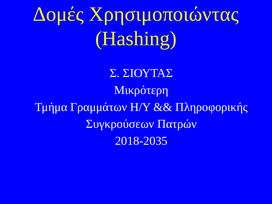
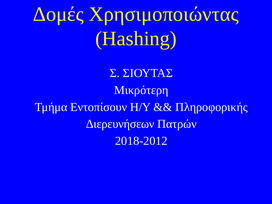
Γραμμάτων: Γραμμάτων -> Εντοπίσουν (99, 107)
Συγκρούσεων: Συγκρούσεων -> Διερευνήσεων (120, 124)
2018-2035: 2018-2035 -> 2018-2012 (141, 141)
